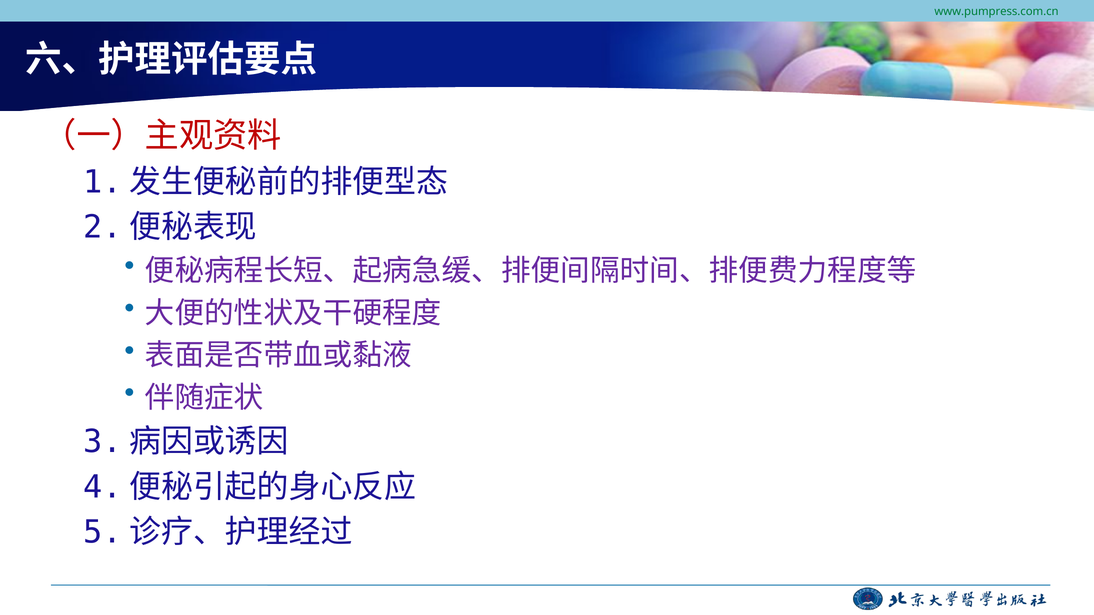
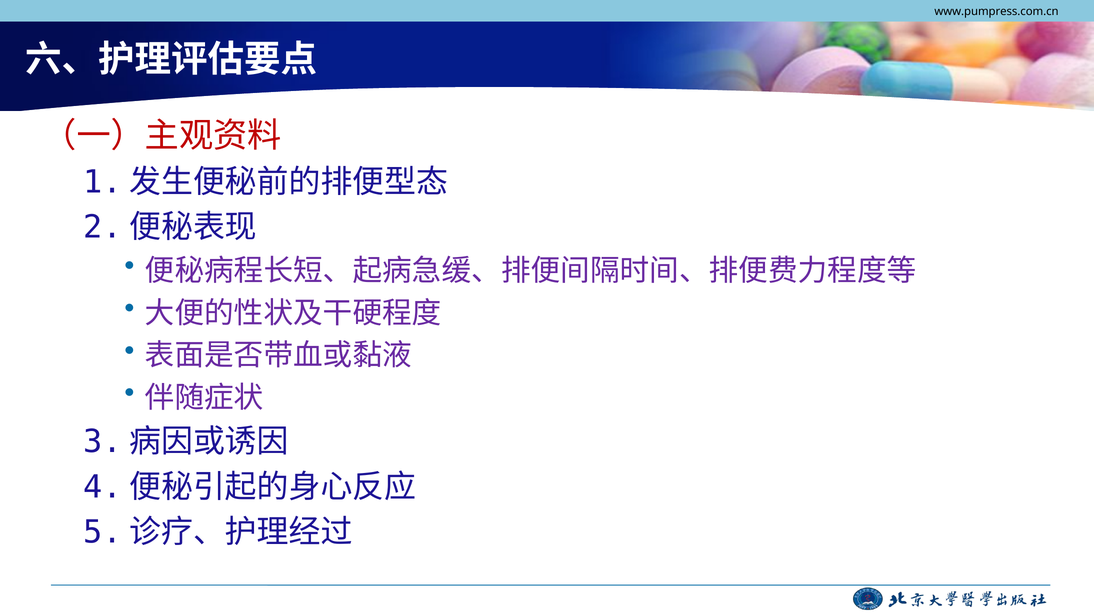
www.pumpress.com.cn colour: green -> black (997, 12)
